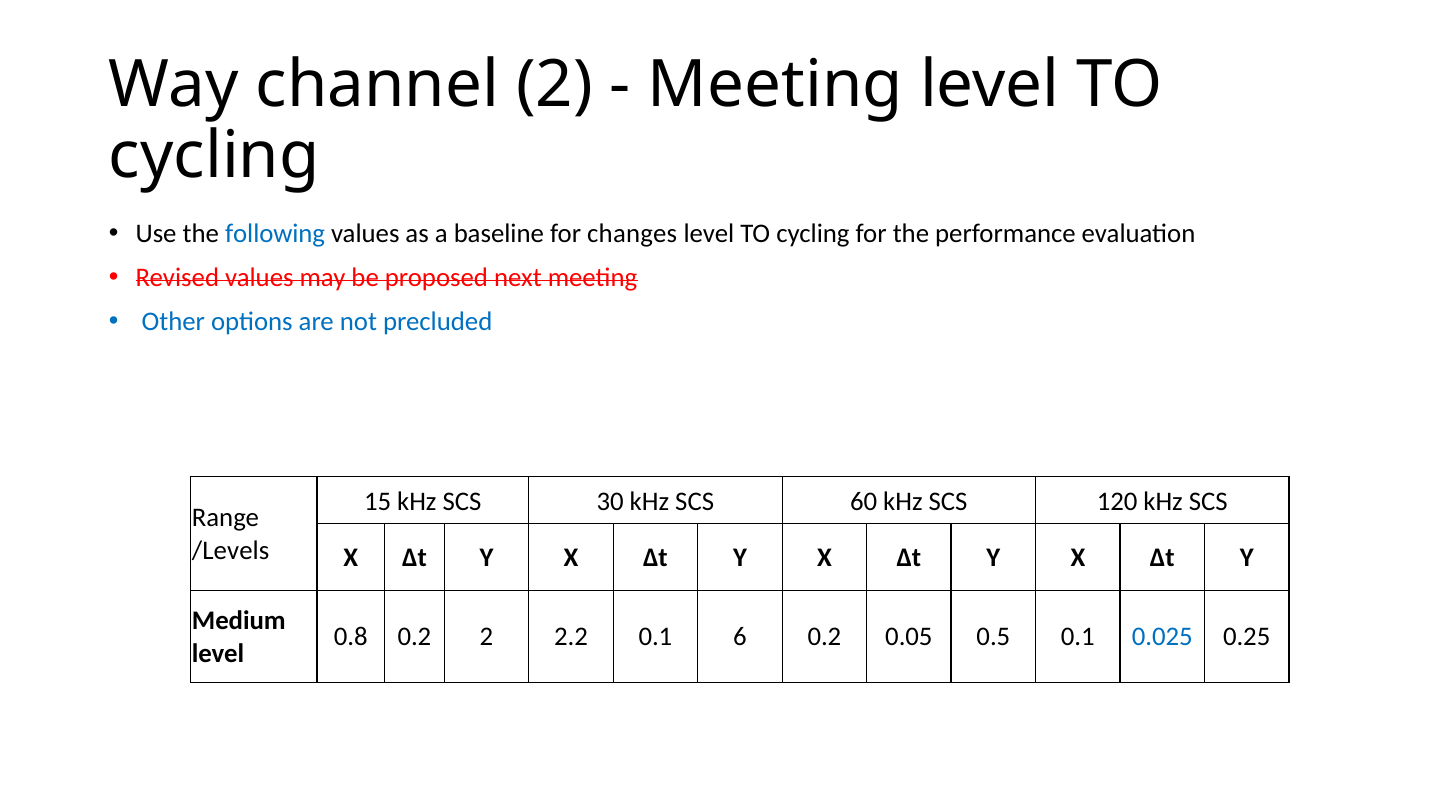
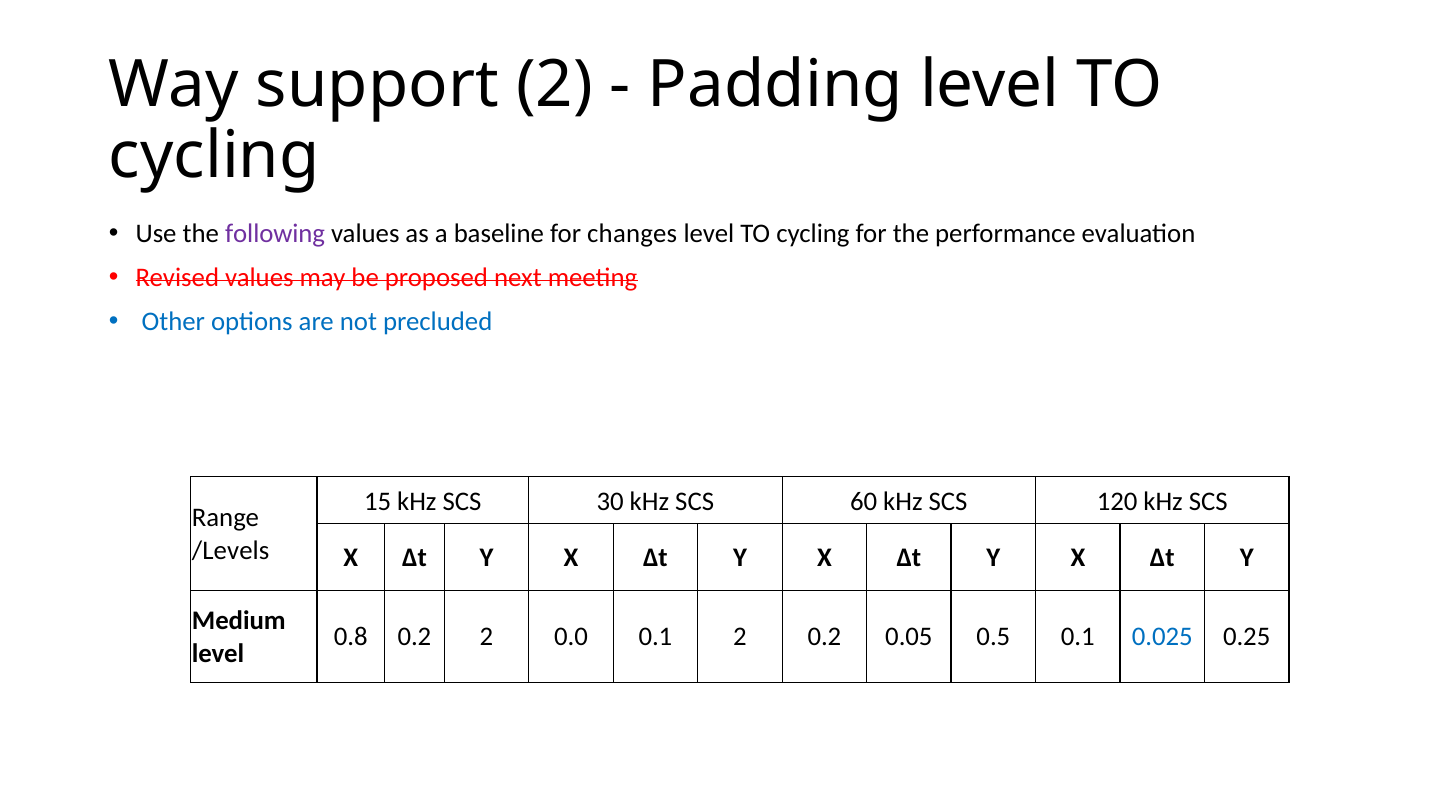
channel: channel -> support (377, 85)
Meeting: Meeting -> Padding (775, 85)
following colour: blue -> purple (275, 234)
2.2: 2.2 -> 0.0 (571, 637)
0.1 6: 6 -> 2 (740, 637)
